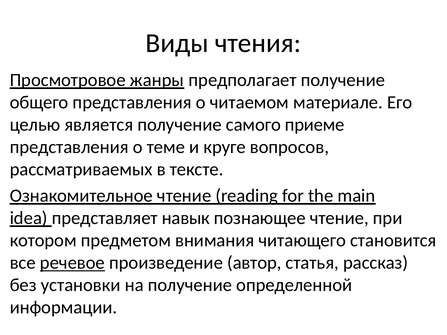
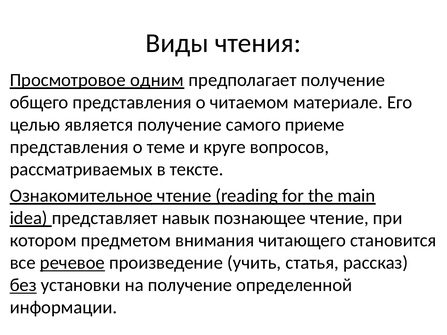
жанры: жанры -> одним (157, 80)
автор: автор -> учить (254, 263)
без underline: none -> present (23, 285)
